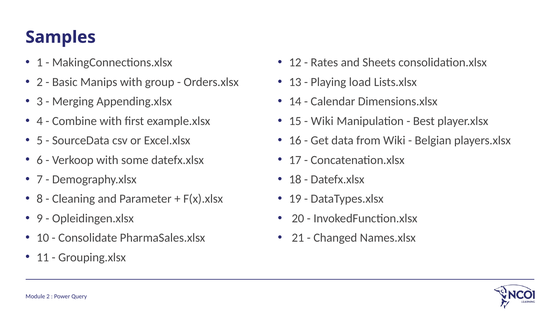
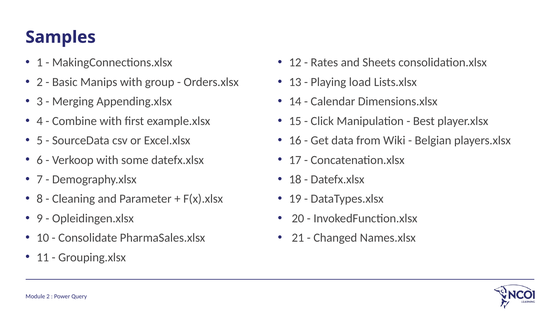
Wiki: Wiki -> Click (322, 121)
